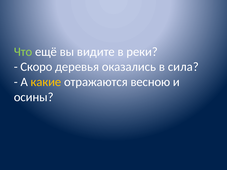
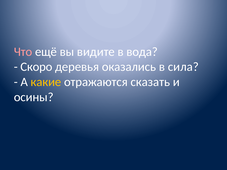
Что colour: light green -> pink (23, 52)
реки: реки -> вода (142, 52)
весною: весною -> сказать (150, 82)
